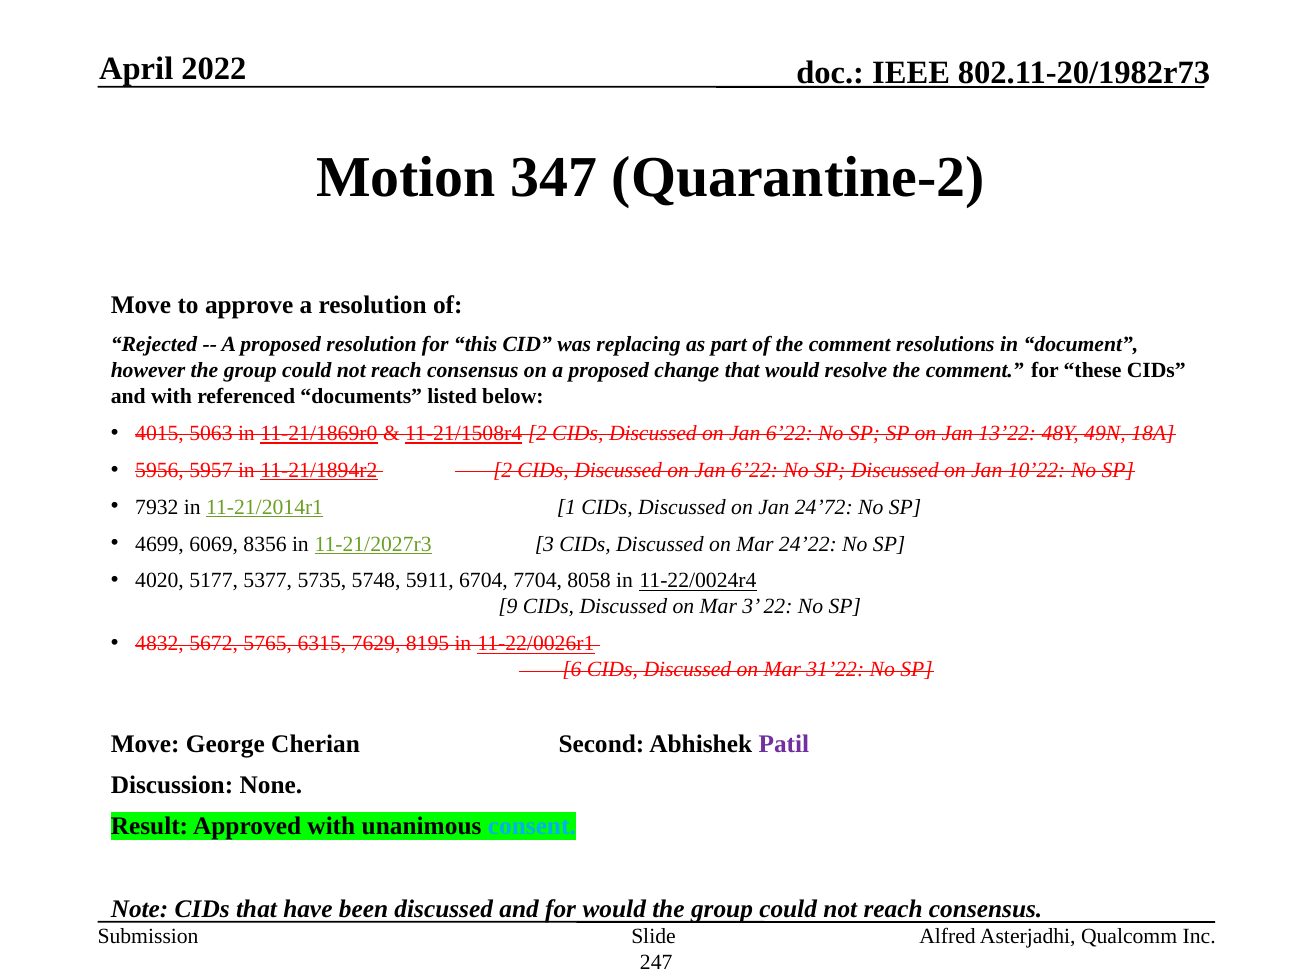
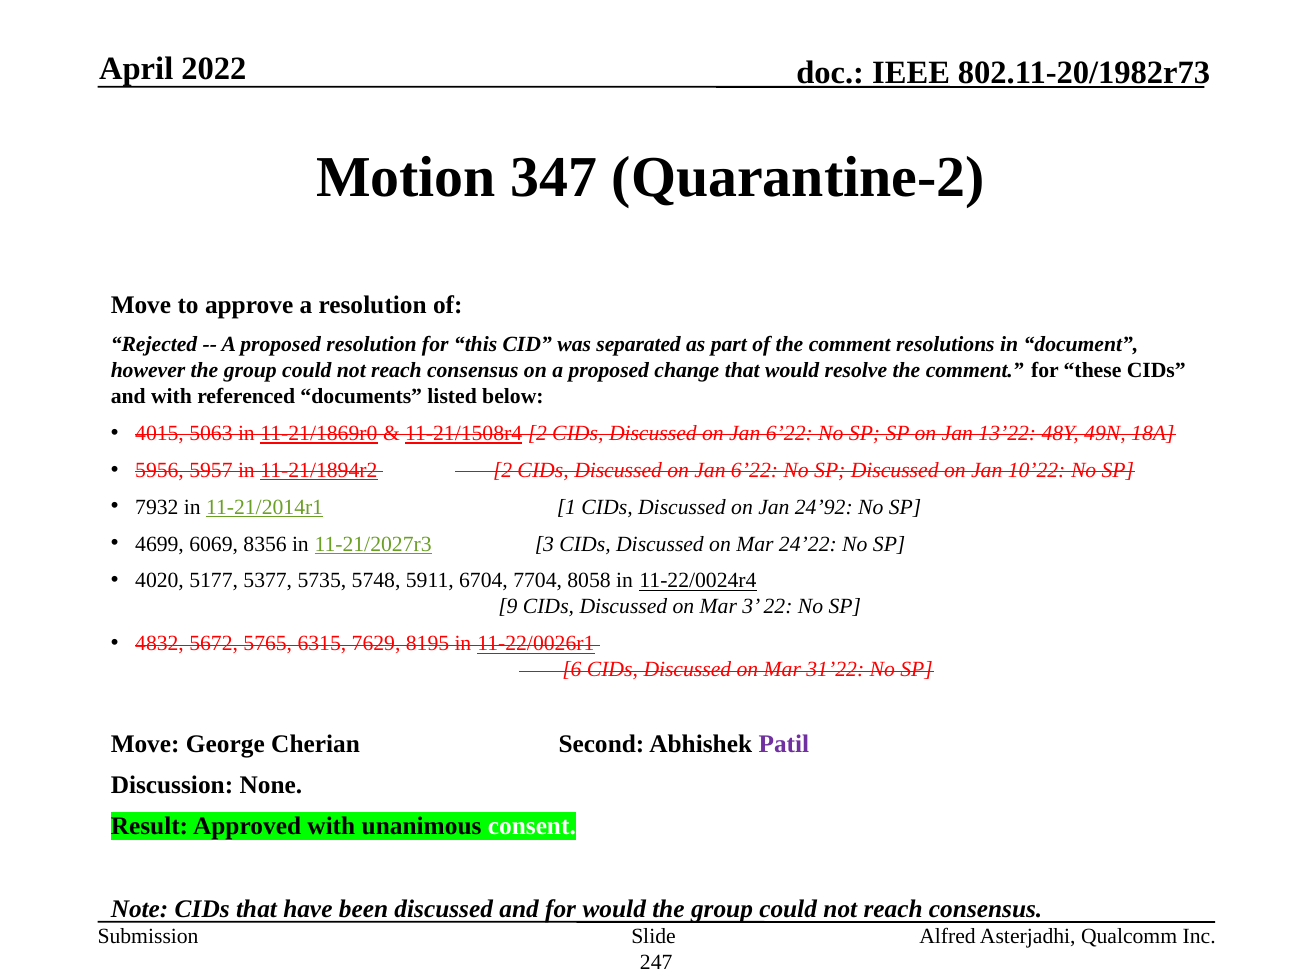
replacing: replacing -> separated (639, 344)
24’72: 24’72 -> 24’92 (824, 507)
consent colour: light blue -> white (532, 827)
